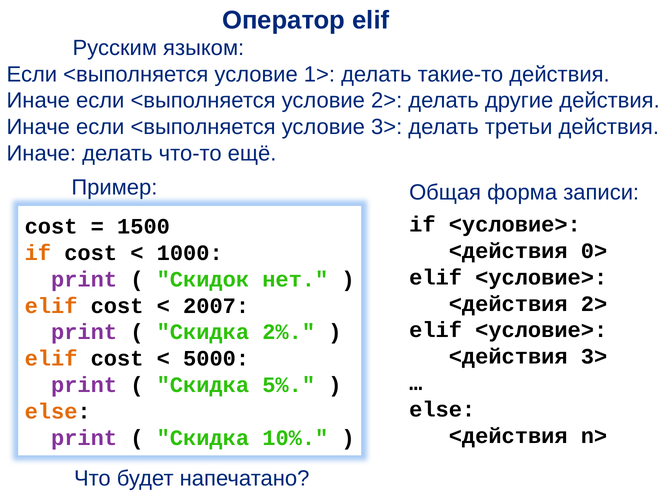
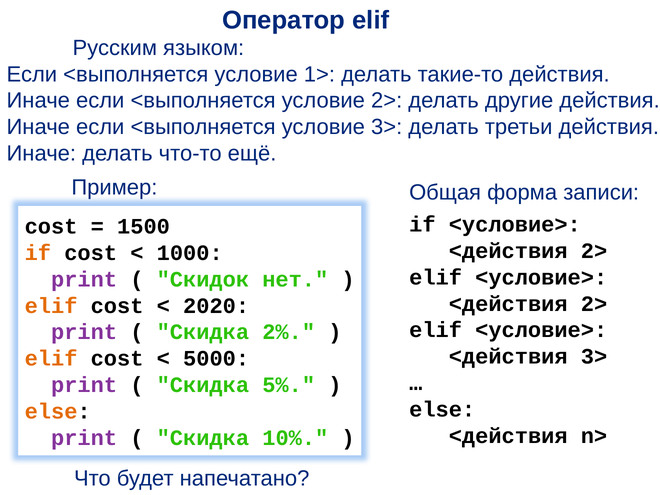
0>: 0> -> 2> (594, 251)
2007: 2007 -> 2020 (216, 306)
